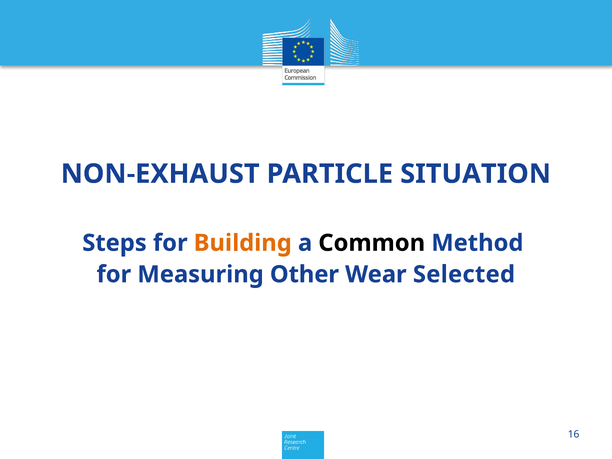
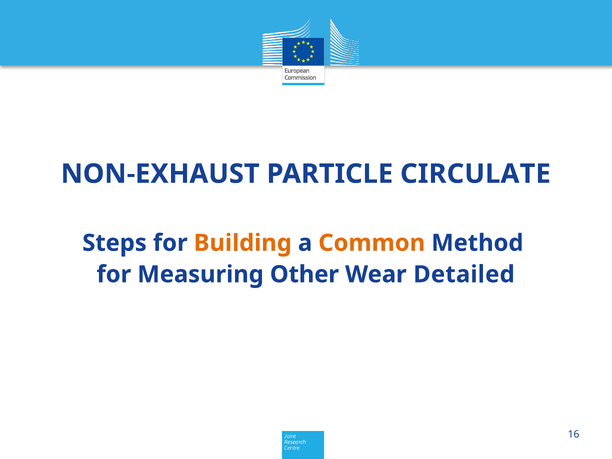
SITUATION: SITUATION -> CIRCULATE (475, 174)
Common colour: black -> orange (372, 243)
Selected: Selected -> Detailed (464, 274)
